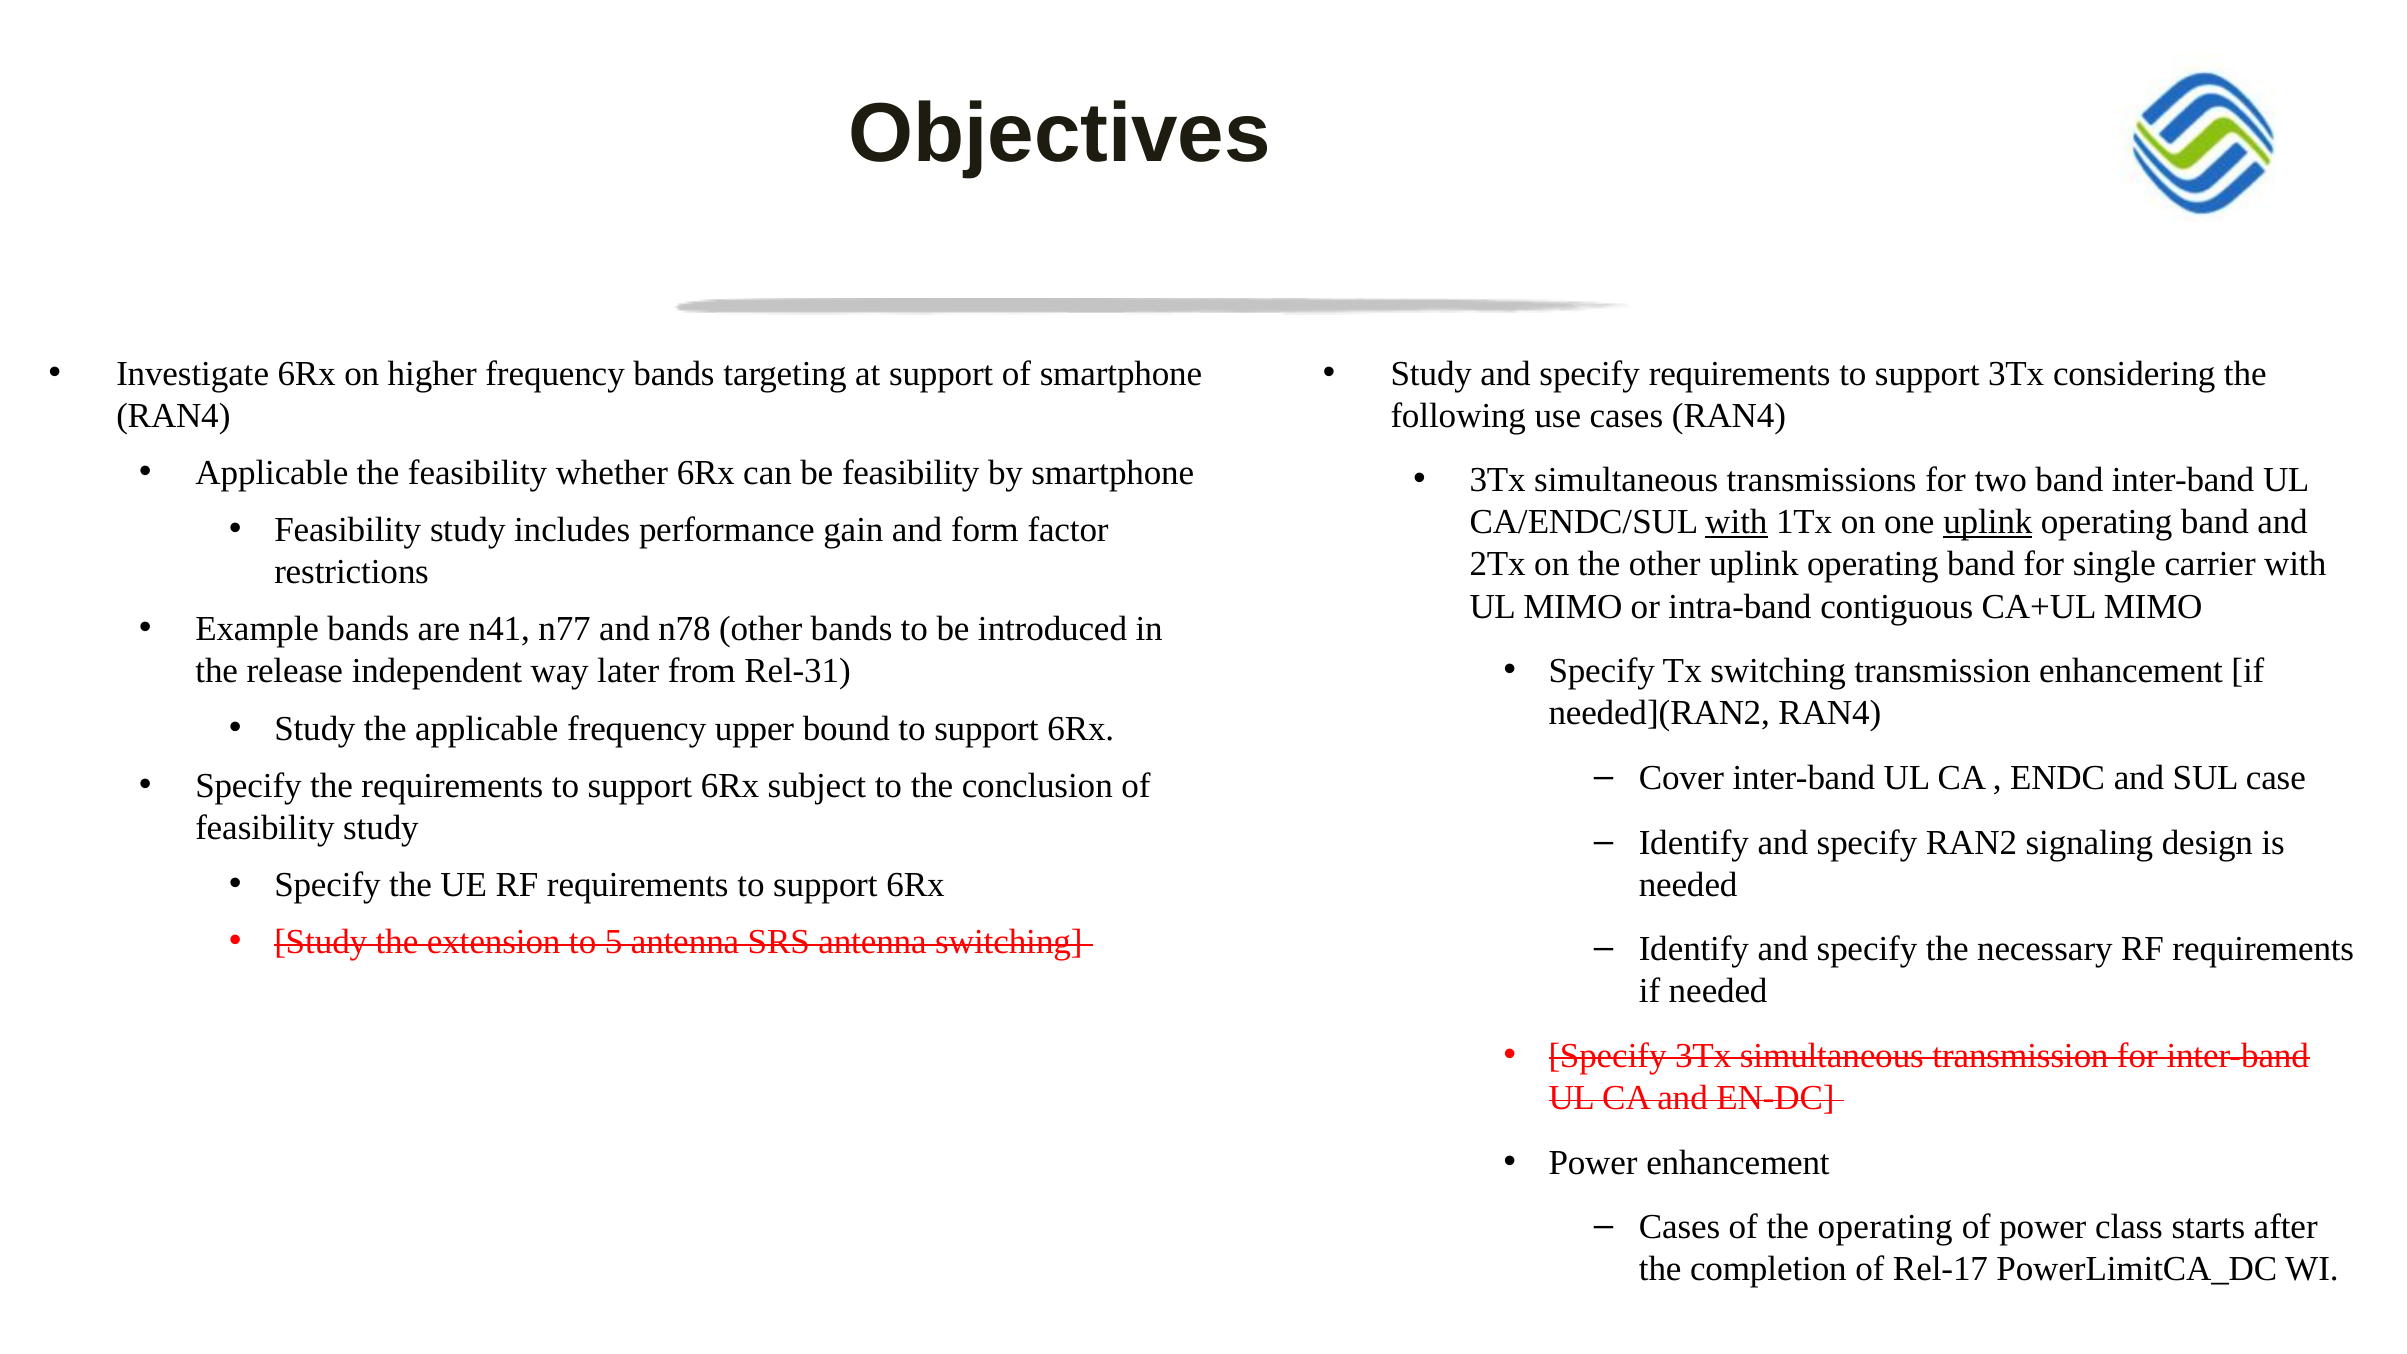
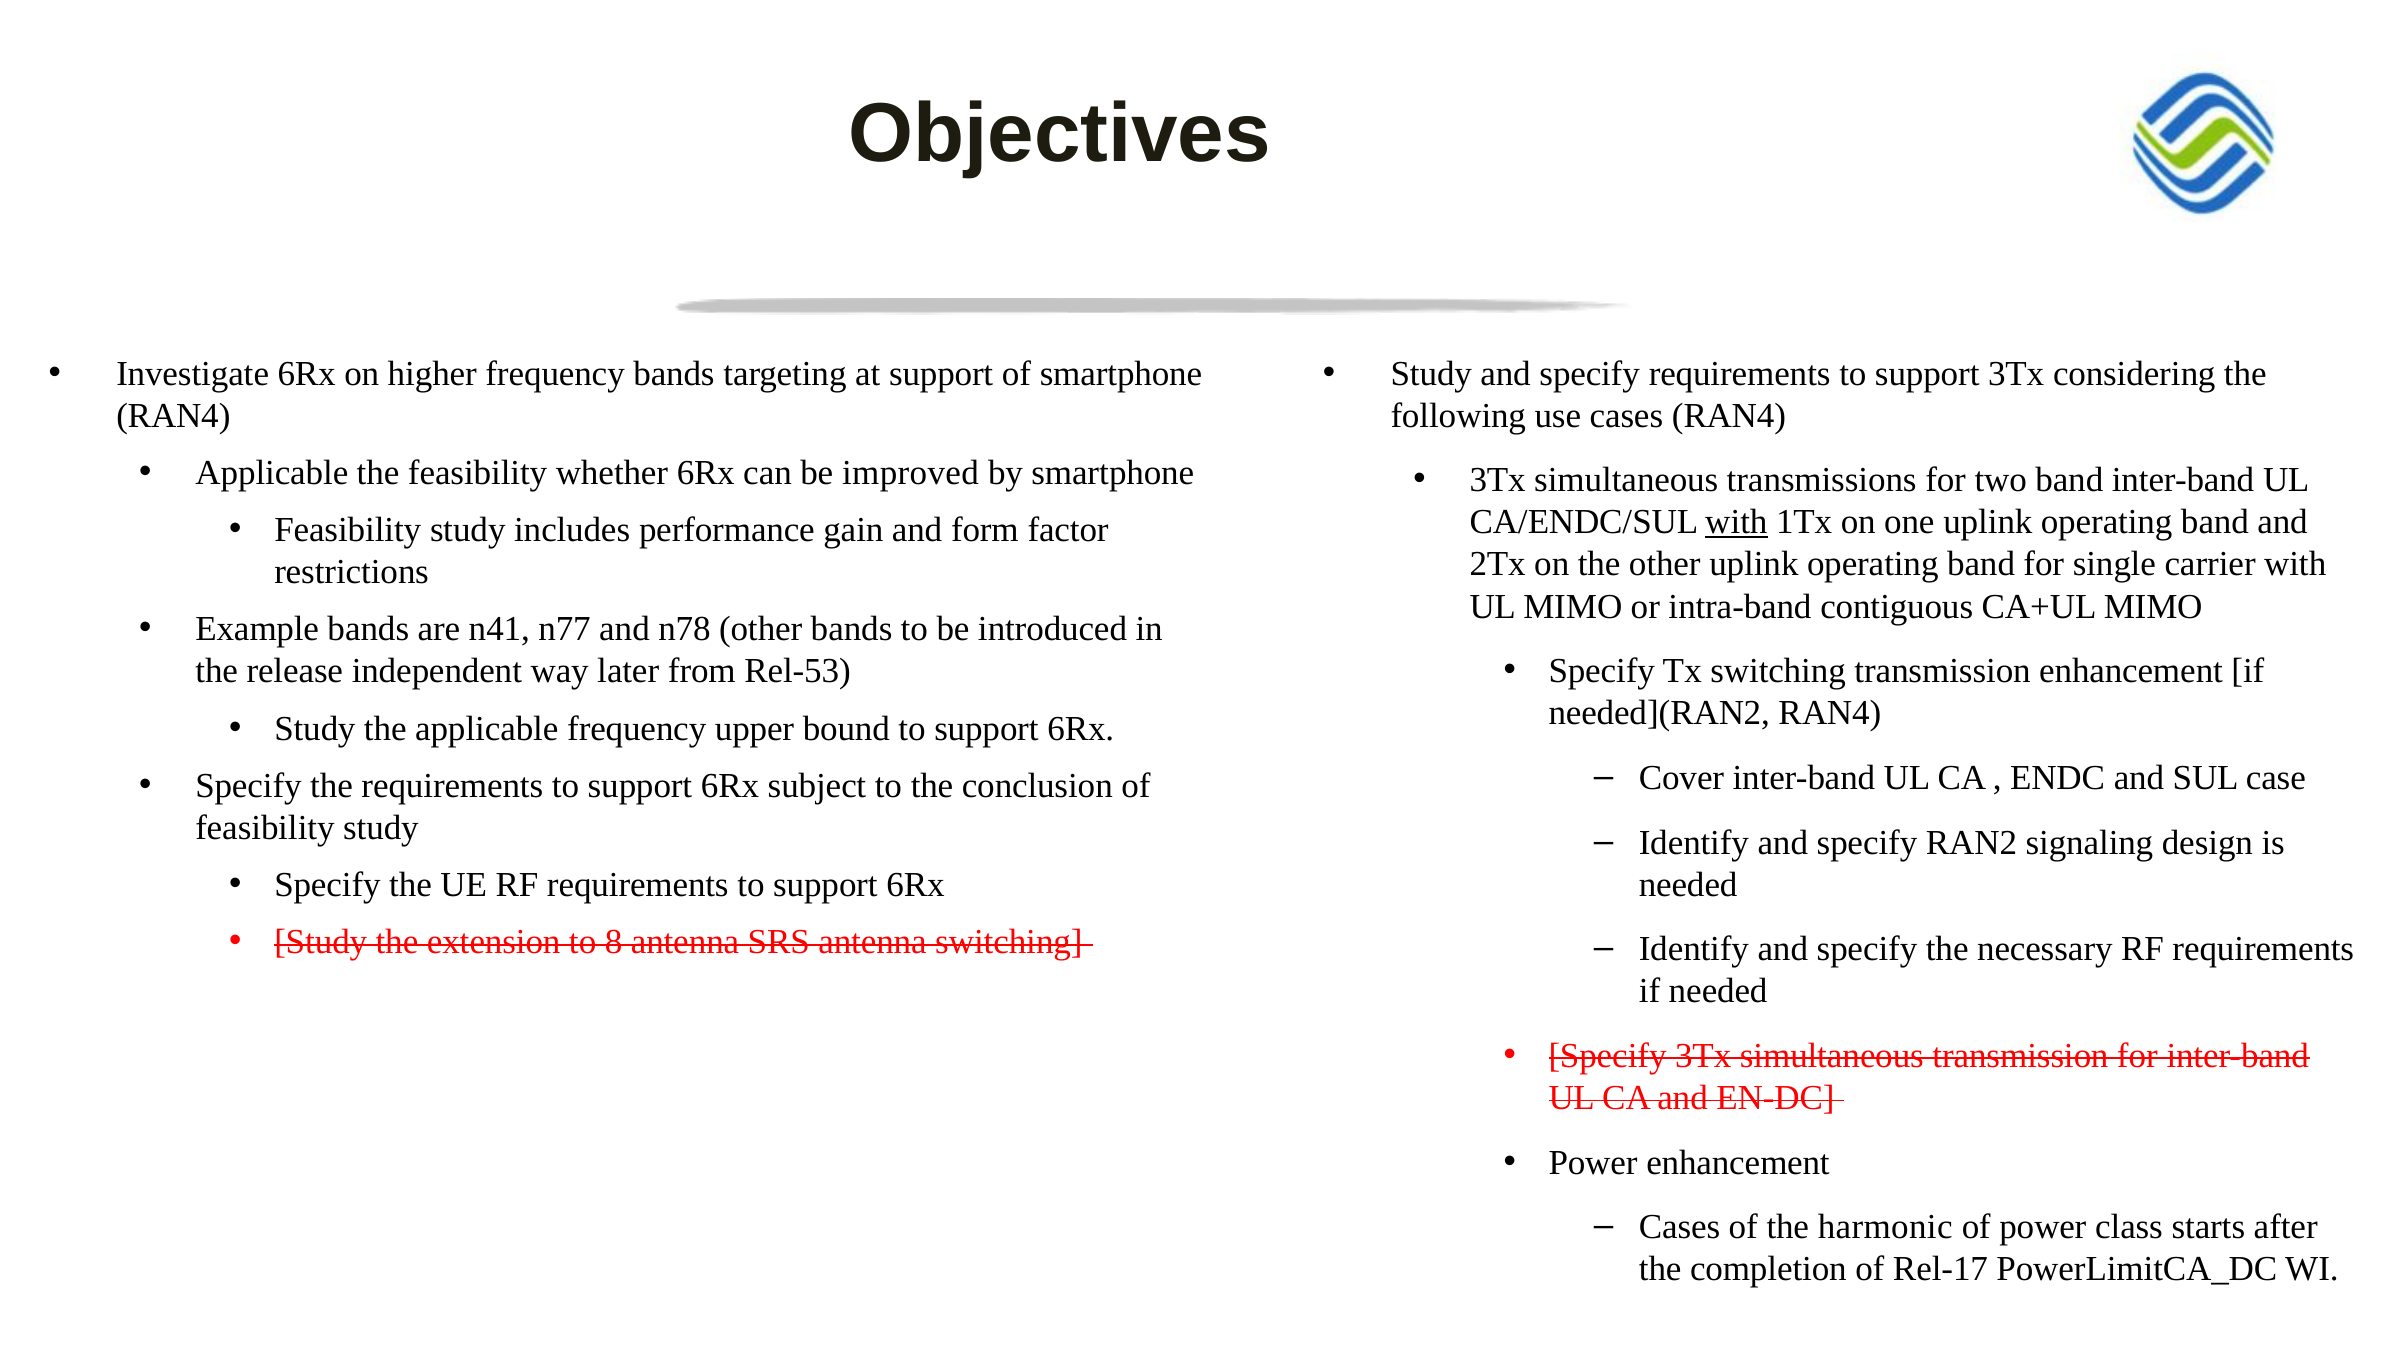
be feasibility: feasibility -> improved (910, 473)
uplink underline: present -> none (1988, 522)
Rel-31: Rel-31 -> Rel-53 (798, 671)
5: 5 -> 8 (614, 942)
the operating: operating -> harmonic (1885, 1227)
